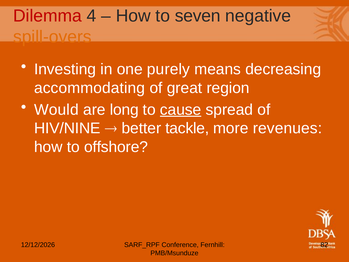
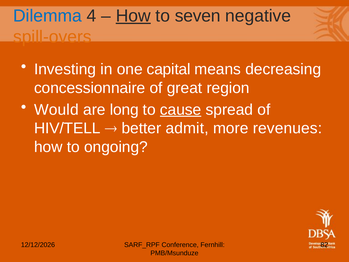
Dilemma colour: red -> blue (47, 16)
How underline: none -> present (133, 16)
purely: purely -> capital (169, 69)
accommodating: accommodating -> concessionnaire (90, 88)
HIV/NINE: HIV/NINE -> HIV/TELL (67, 128)
tackle: tackle -> admit (187, 128)
offshore: offshore -> ongoing (116, 147)
